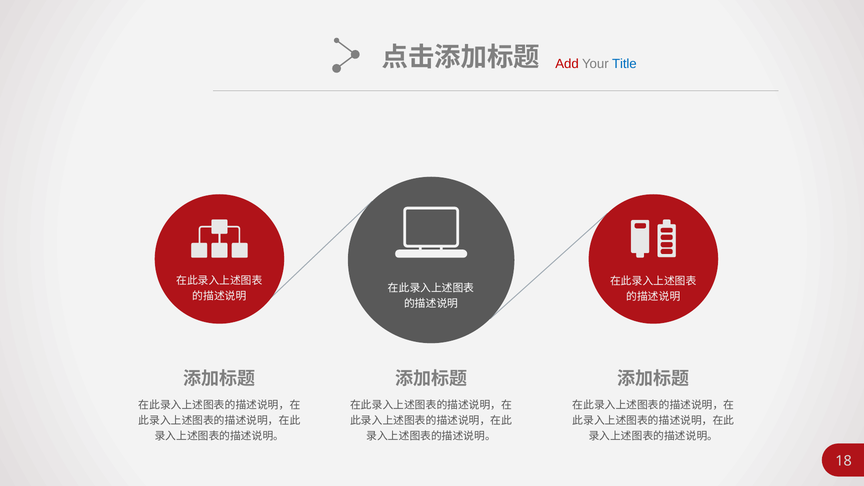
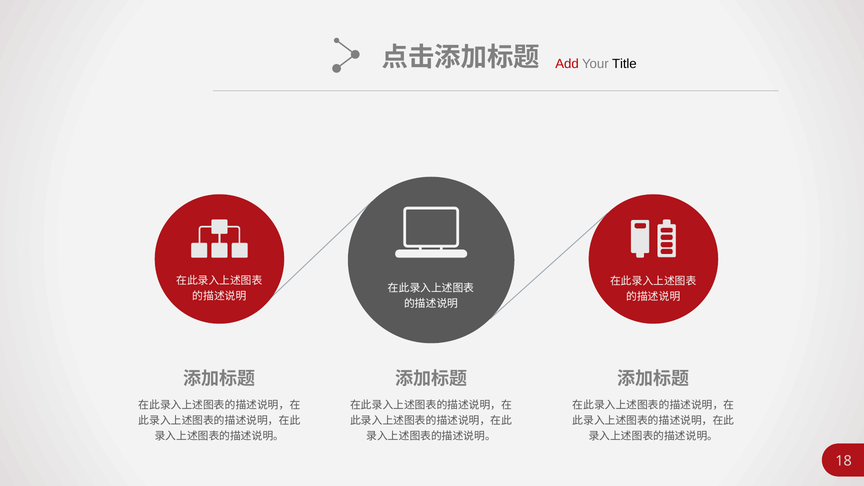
Title colour: blue -> black (624, 64)
